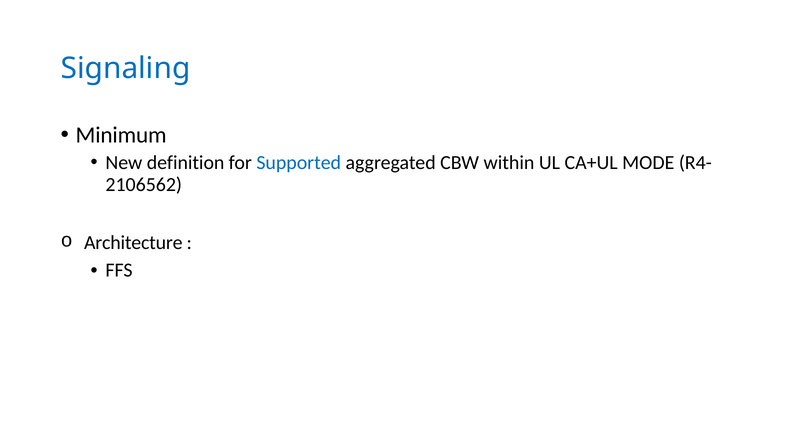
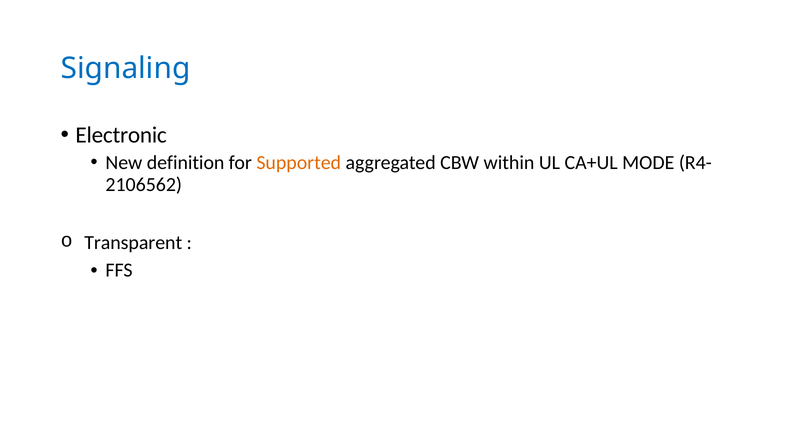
Minimum: Minimum -> Electronic (121, 135)
Supported colour: blue -> orange (299, 163)
Architecture: Architecture -> Transparent (133, 242)
